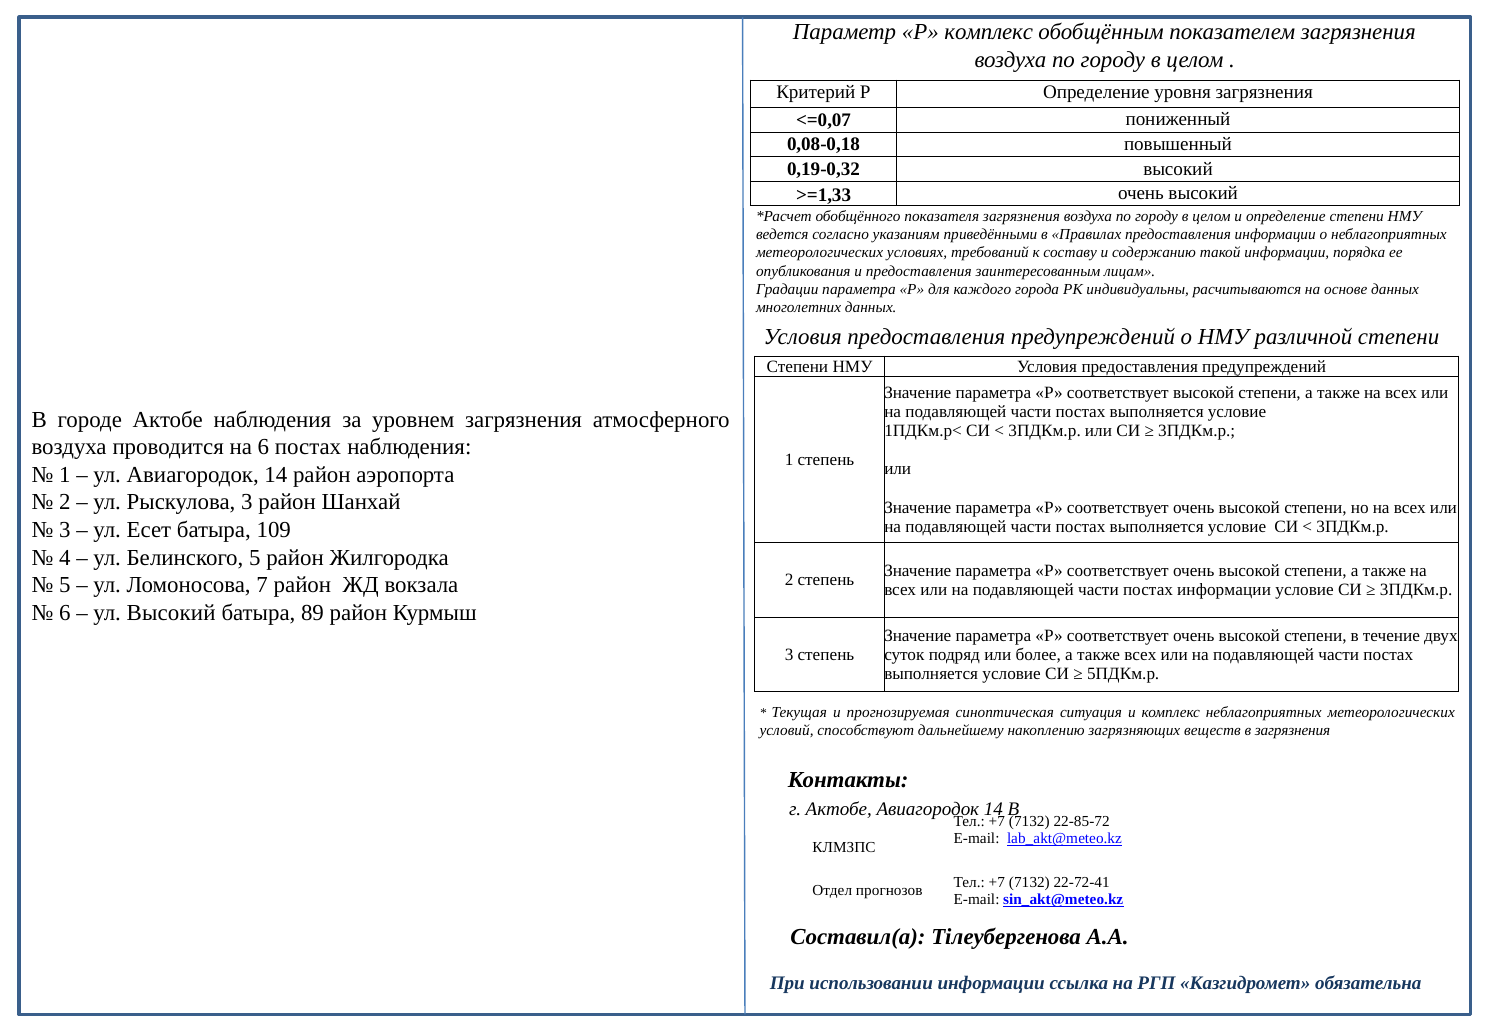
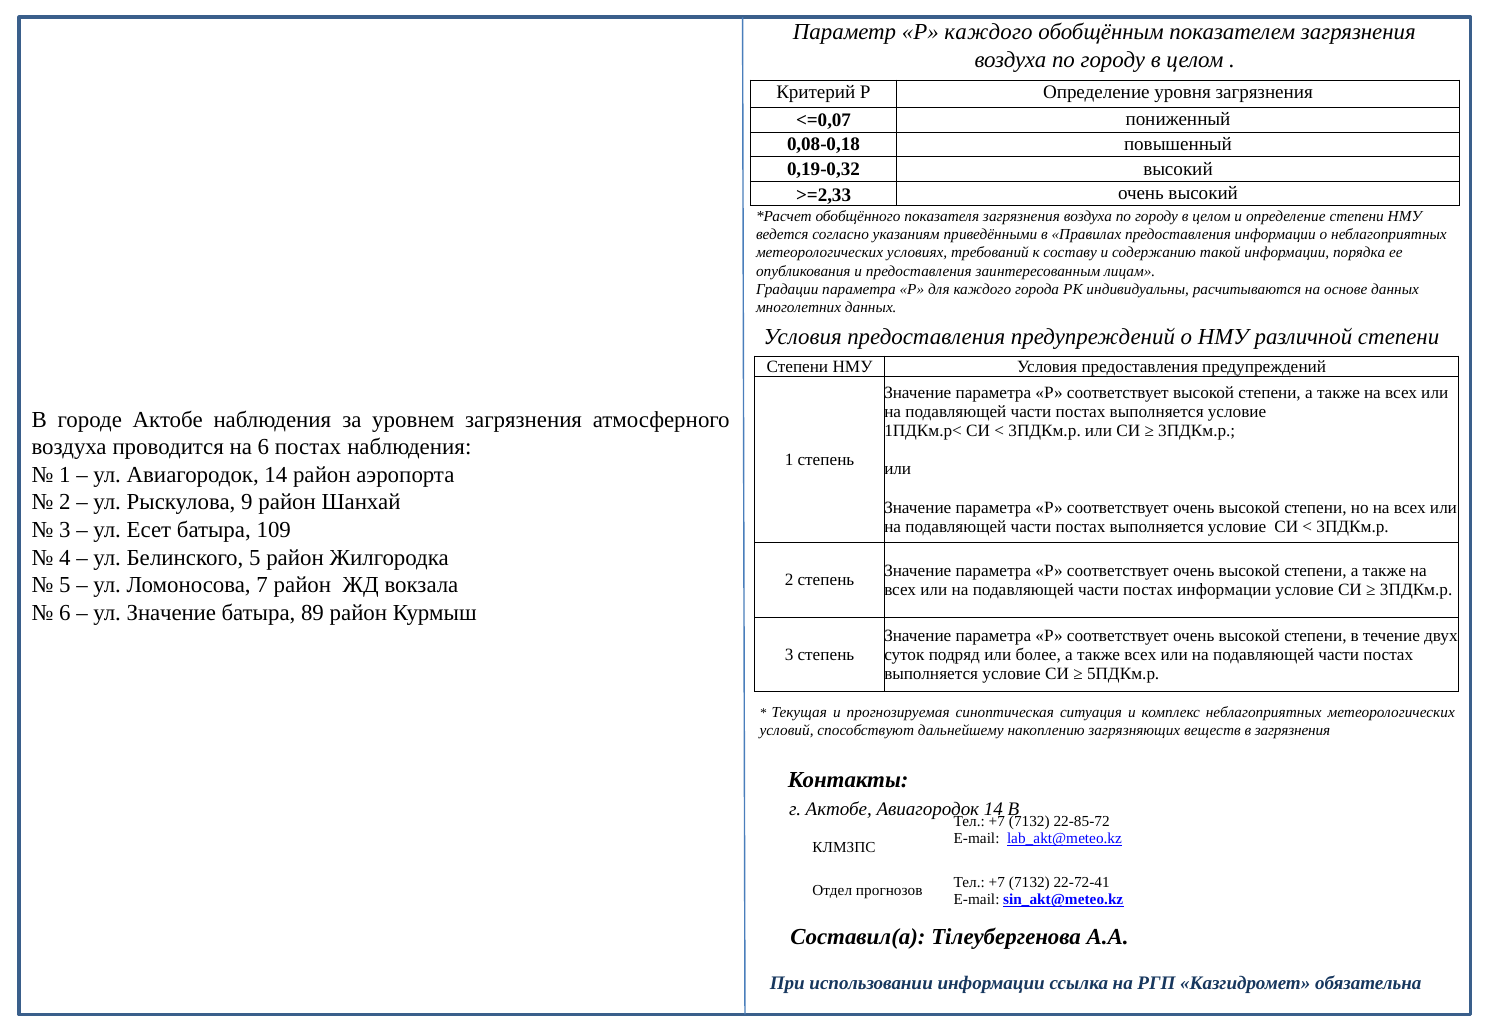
Р комплекс: комплекс -> каждого (989, 32)
>=1,33: >=1,33 -> >=2,33 (824, 195)
Рыскулова 3: 3 -> 9 (247, 502)
ул Высокий: Высокий -> Значение (171, 612)
